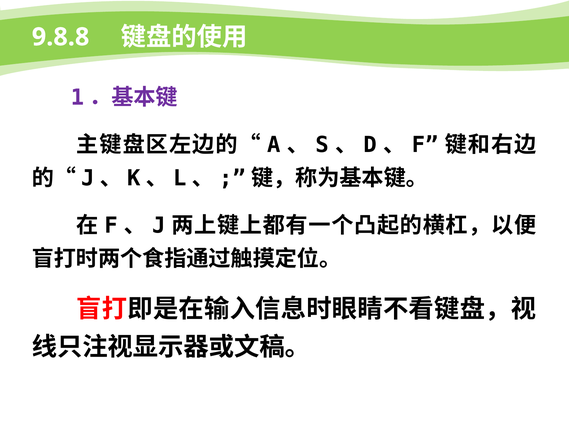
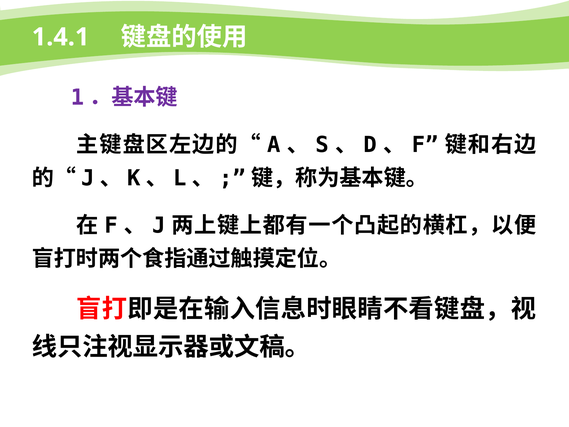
9.8.8: 9.8.8 -> 1.4.1 (61, 37)
